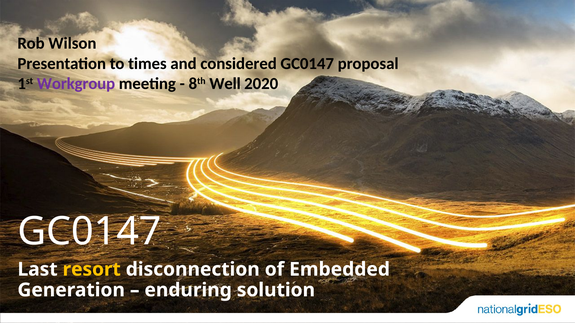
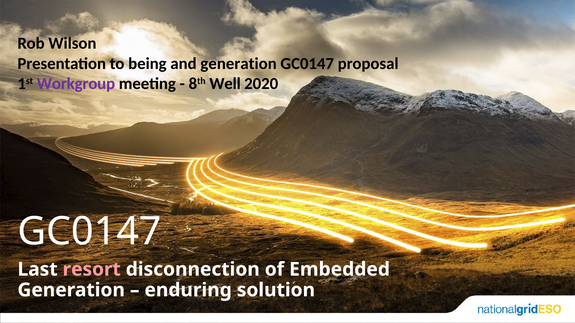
times: times -> being (147, 64)
and considered: considered -> generation (239, 64)
resort colour: yellow -> pink (92, 270)
